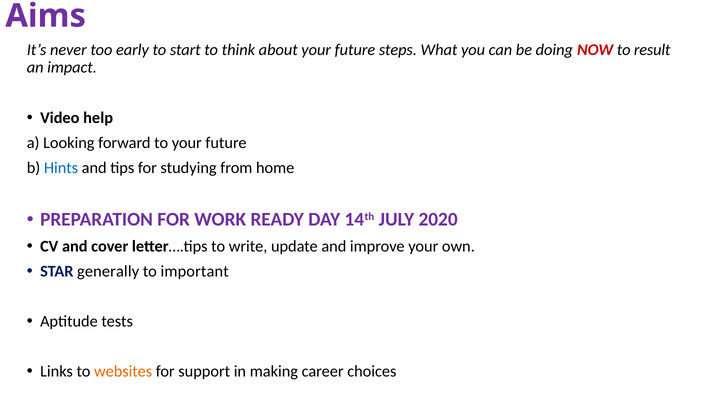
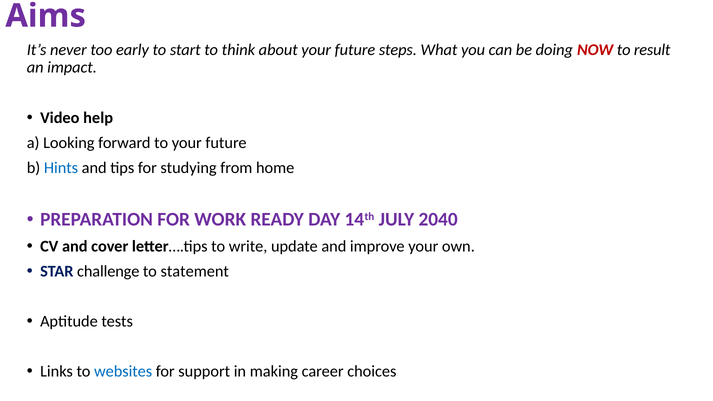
2020: 2020 -> 2040 (438, 220)
generally: generally -> challenge (108, 271)
important: important -> statement (195, 271)
websites colour: orange -> blue (123, 372)
